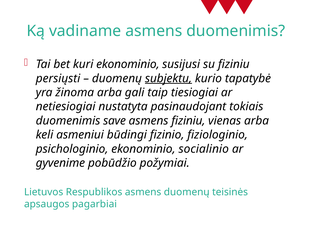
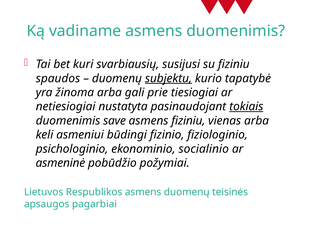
kuri ekonominio: ekonominio -> svarbiausių (128, 64)
persiųsti: persiųsti -> spaudos (58, 78)
taip: taip -> prie (158, 92)
tokiais underline: none -> present (246, 107)
gyvenime: gyvenime -> asmeninė (60, 163)
